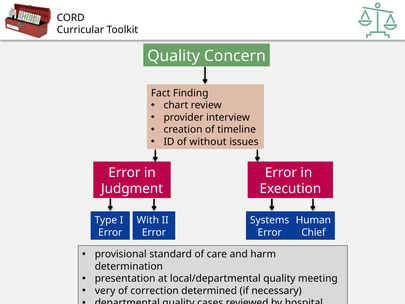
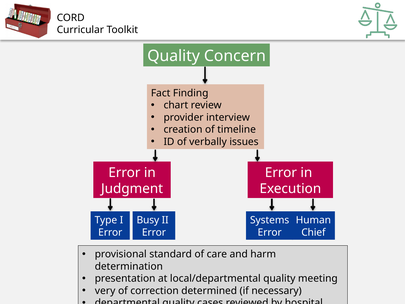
without: without -> verbally (208, 142)
With: With -> Busy (148, 220)
